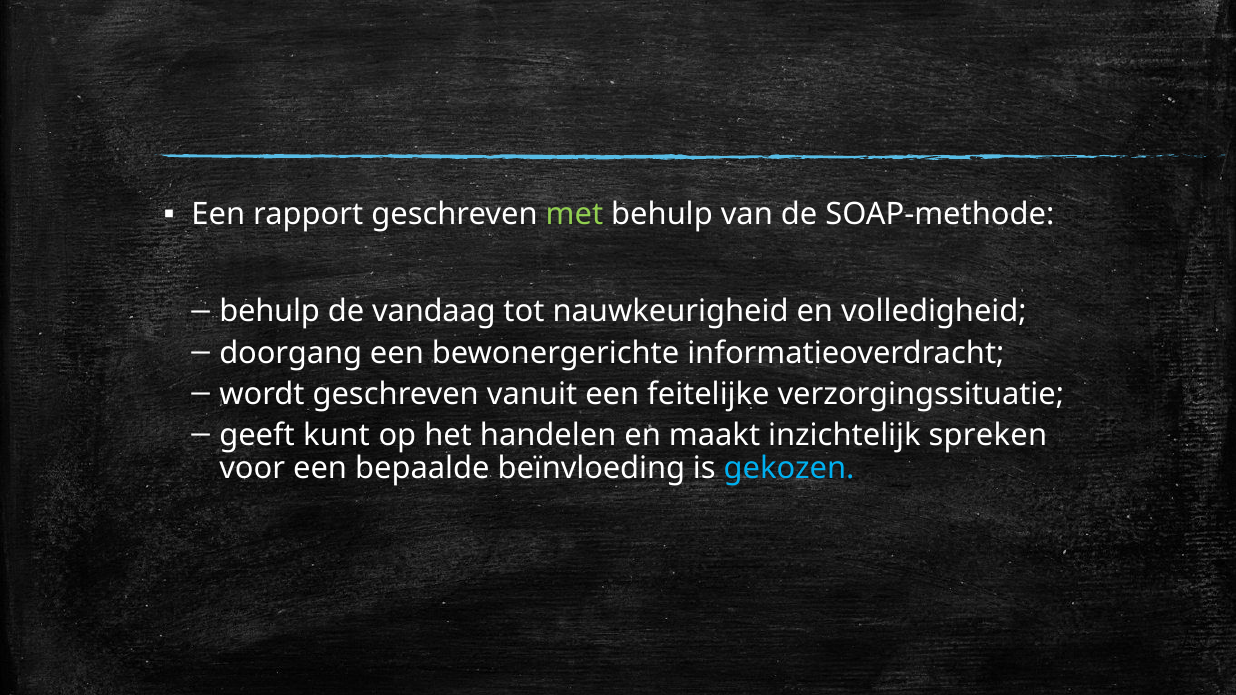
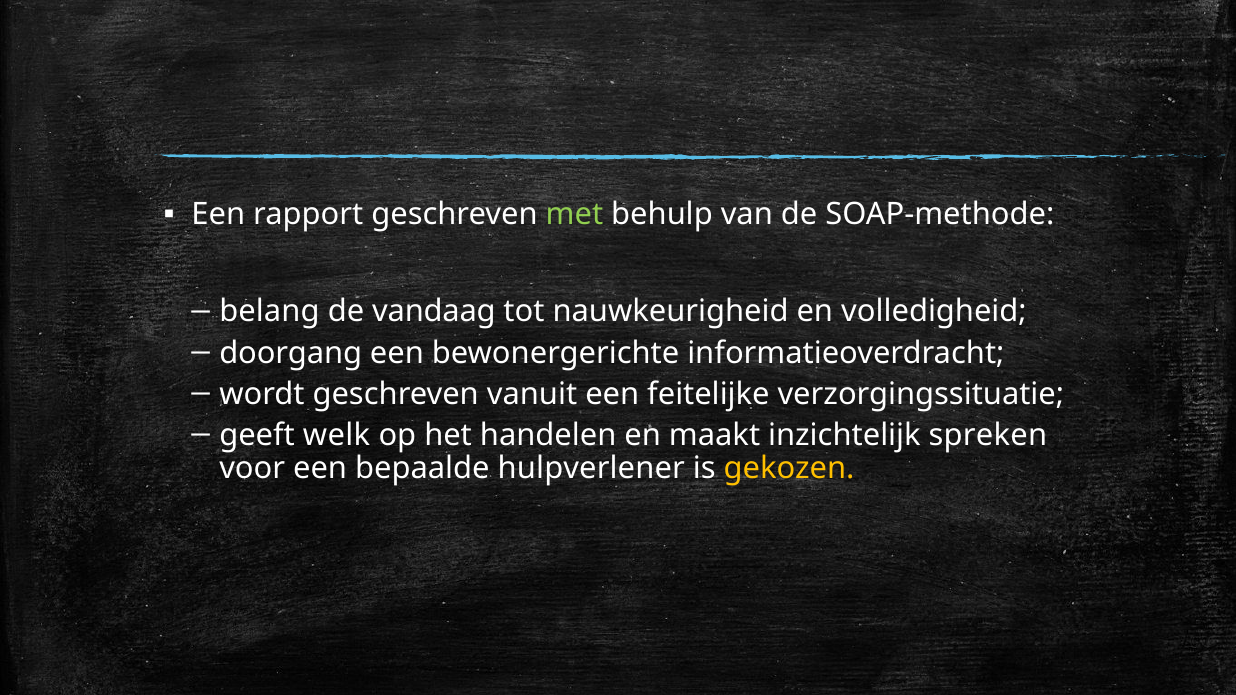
behulp: behulp -> belang (269, 312)
kunt: kunt -> welk (336, 435)
beïnvloeding: beïnvloeding -> hulpverlener (591, 469)
gekozen colour: light blue -> yellow (789, 469)
